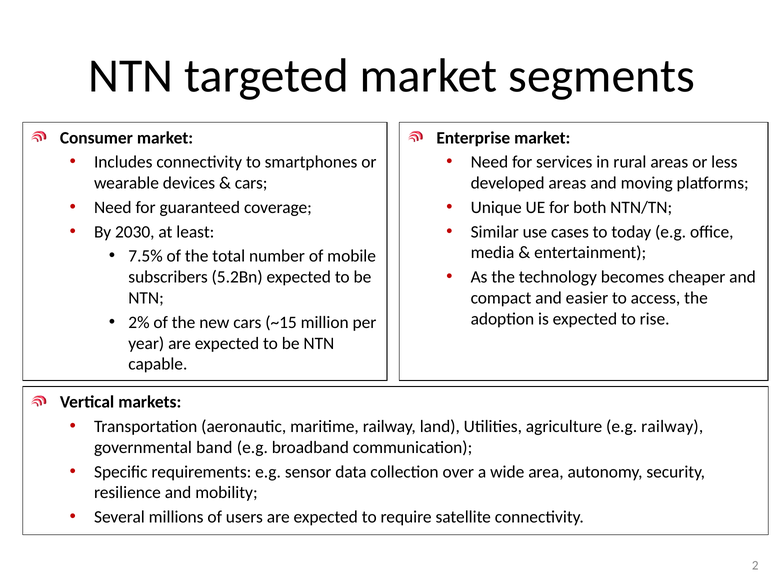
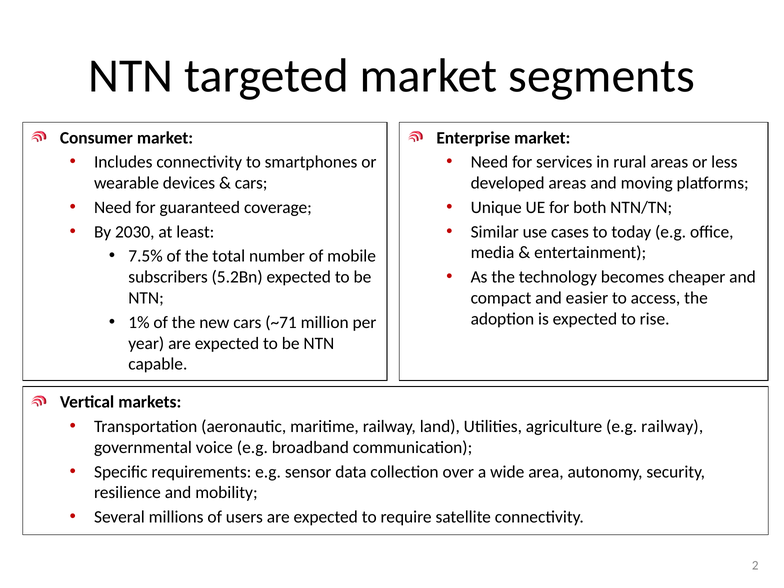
2%: 2% -> 1% (139, 322)
~15: ~15 -> ~71 (281, 322)
band: band -> voice (214, 447)
